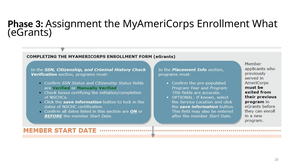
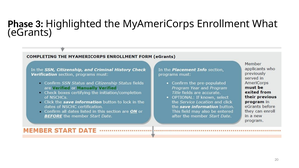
Assignment: Assignment -> Highlighted (74, 24)
